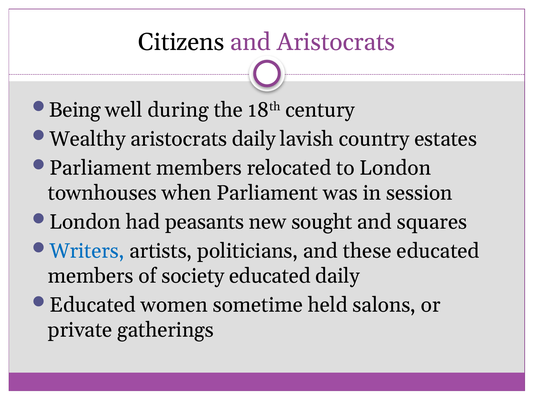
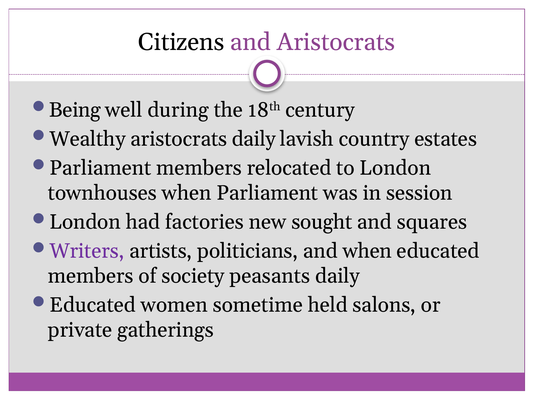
peasants: peasants -> factories (205, 222)
Writers colour: blue -> purple (87, 251)
and these: these -> when (367, 251)
society educated: educated -> peasants (270, 276)
